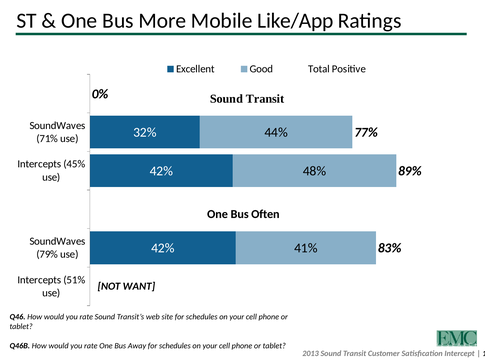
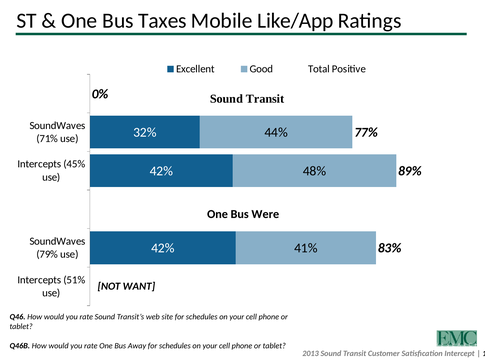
More: More -> Taxes (162, 21)
Often: Often -> Were (265, 214)
